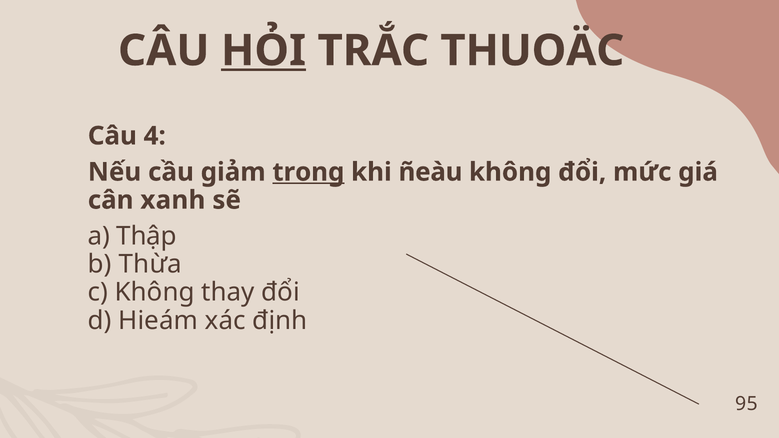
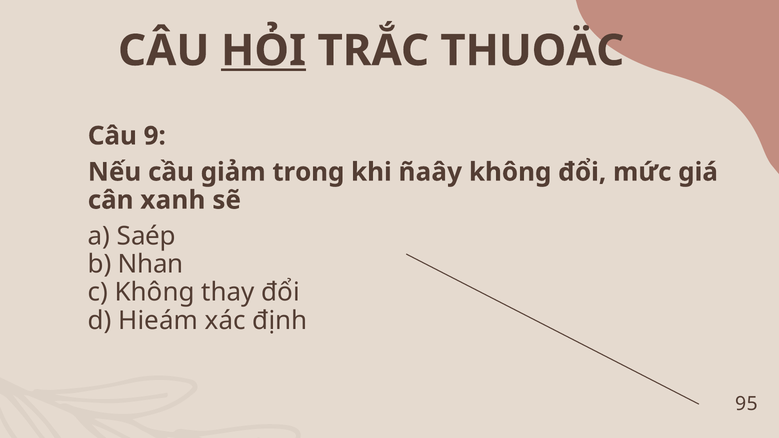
4: 4 -> 9 (155, 136)
trong underline: present -> none (308, 172)
ñeàu: ñeàu -> ñaây (430, 172)
Thập: Thập -> Saép (146, 236)
Thừa: Thừa -> Nhan (151, 264)
